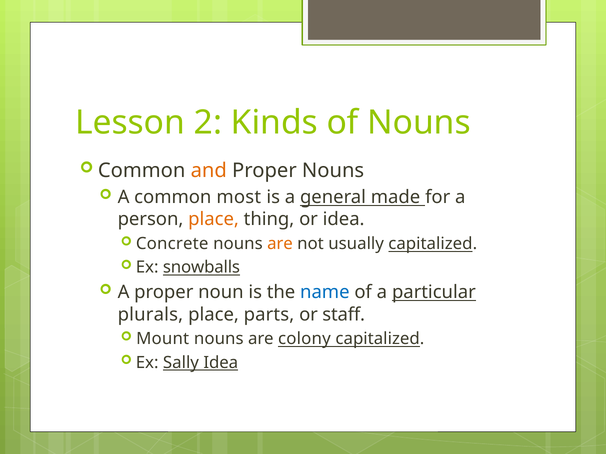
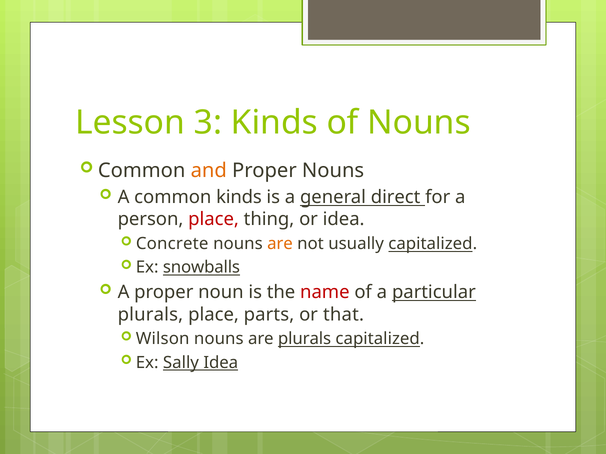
2: 2 -> 3 (208, 123)
common most: most -> kinds (239, 197)
made: made -> direct (396, 197)
place colour: orange -> red (214, 220)
name colour: blue -> red (325, 293)
staff: staff -> that (344, 315)
Mount: Mount -> Wilson (163, 339)
are colony: colony -> plurals (305, 339)
